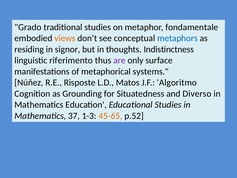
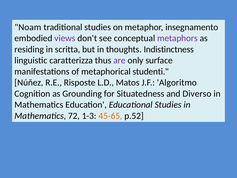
Grado: Grado -> Noam (28, 27)
fondamentale: fondamentale -> insegnamento (192, 27)
views colour: orange -> purple (65, 38)
metaphors colour: blue -> purple (177, 38)
signor: signor -> scritta (68, 49)
riferimento: riferimento -> caratterizza (71, 60)
systems: systems -> studenti (151, 71)
37: 37 -> 72 (74, 116)
